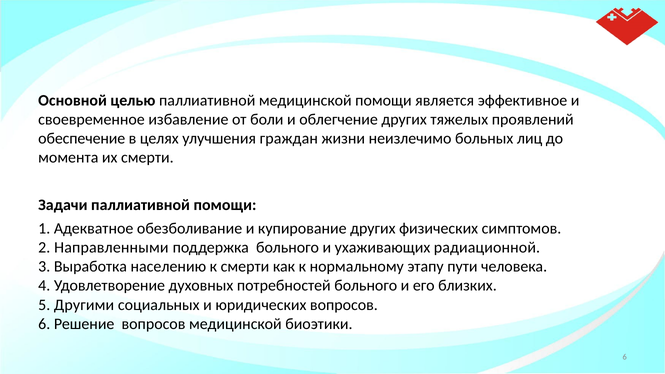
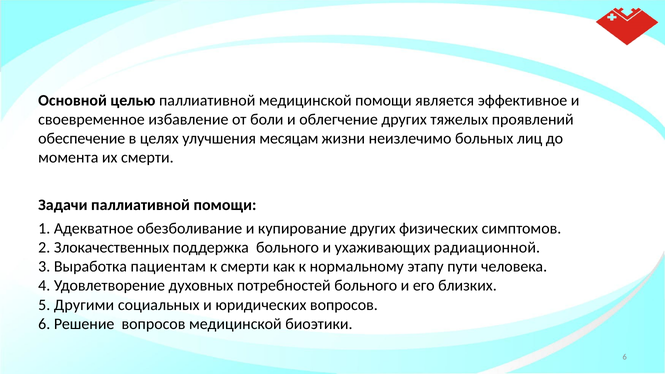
граждан: граждан -> месяцам (289, 139)
Направленными: Направленными -> Злокачественных (112, 247)
населению: населению -> пациентам (168, 267)
